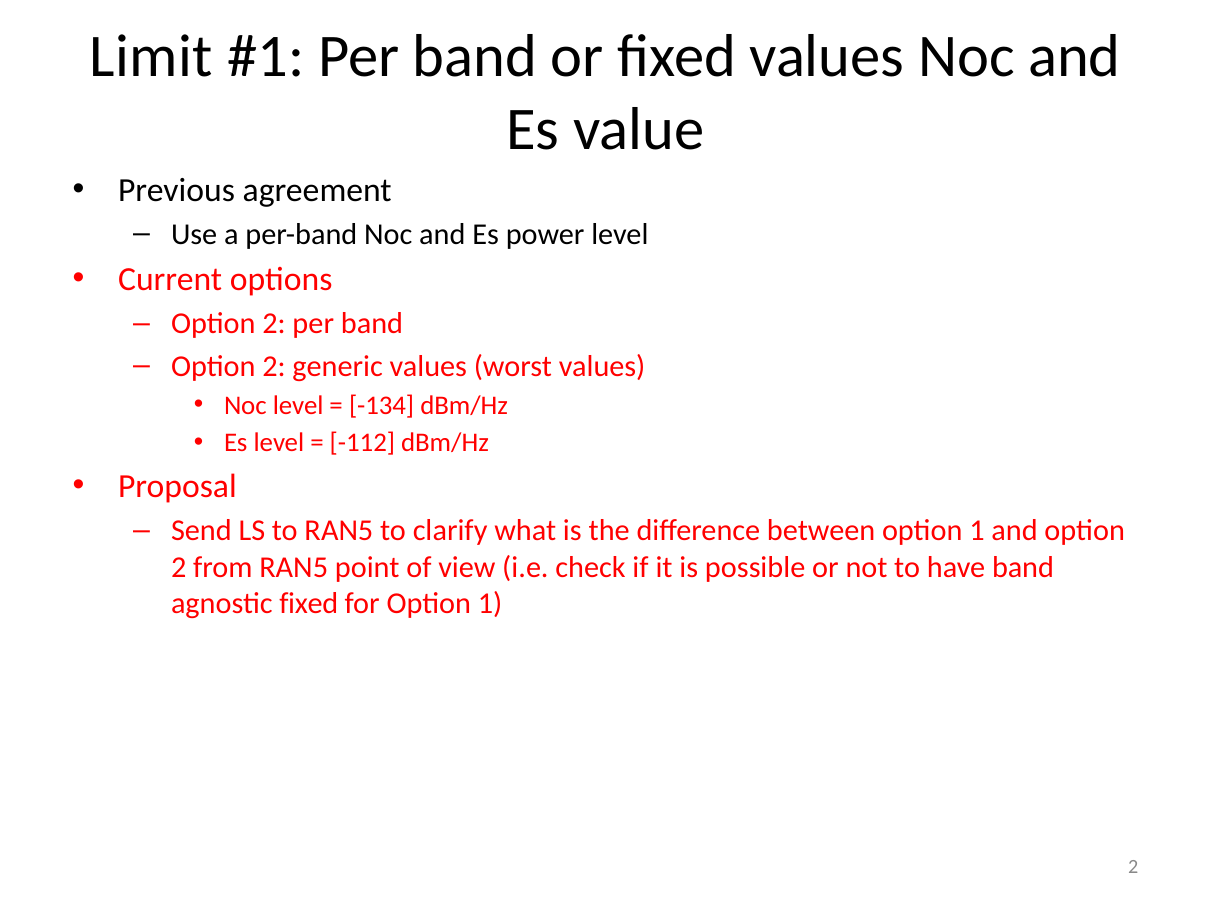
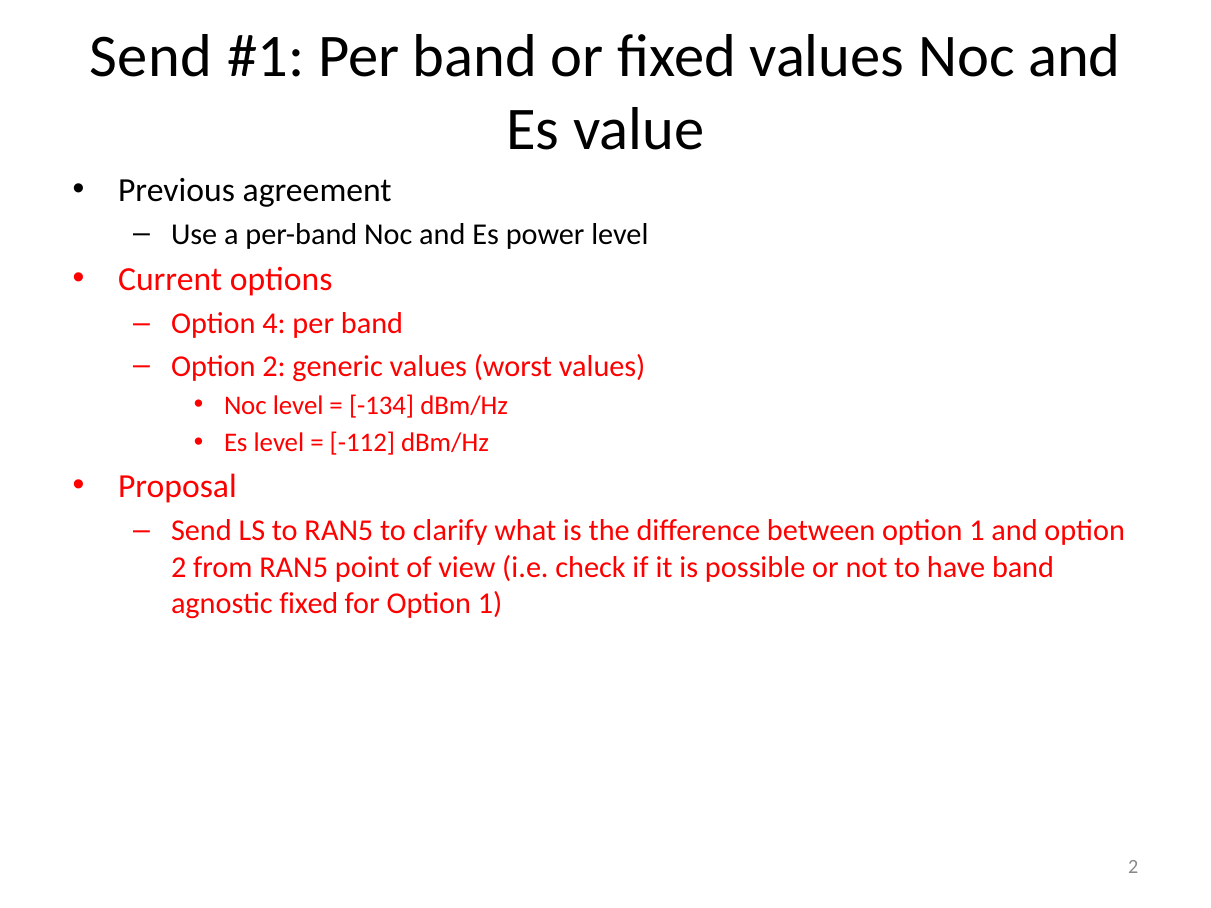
Limit: Limit -> Send (151, 57)
2: 2 -> 4 (274, 324)
